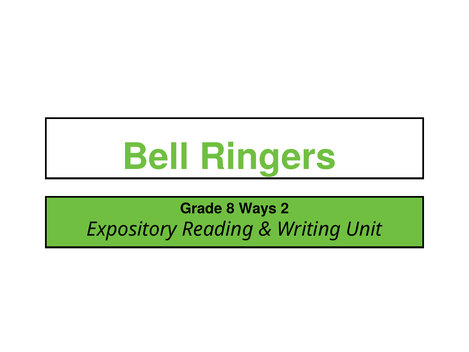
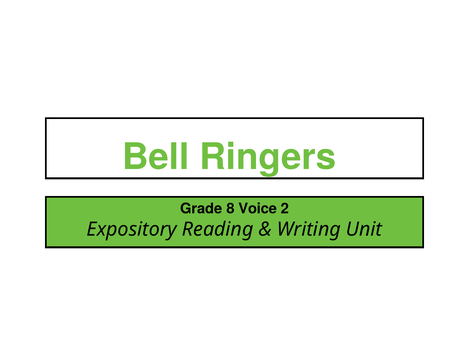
Ways: Ways -> Voice (258, 208)
